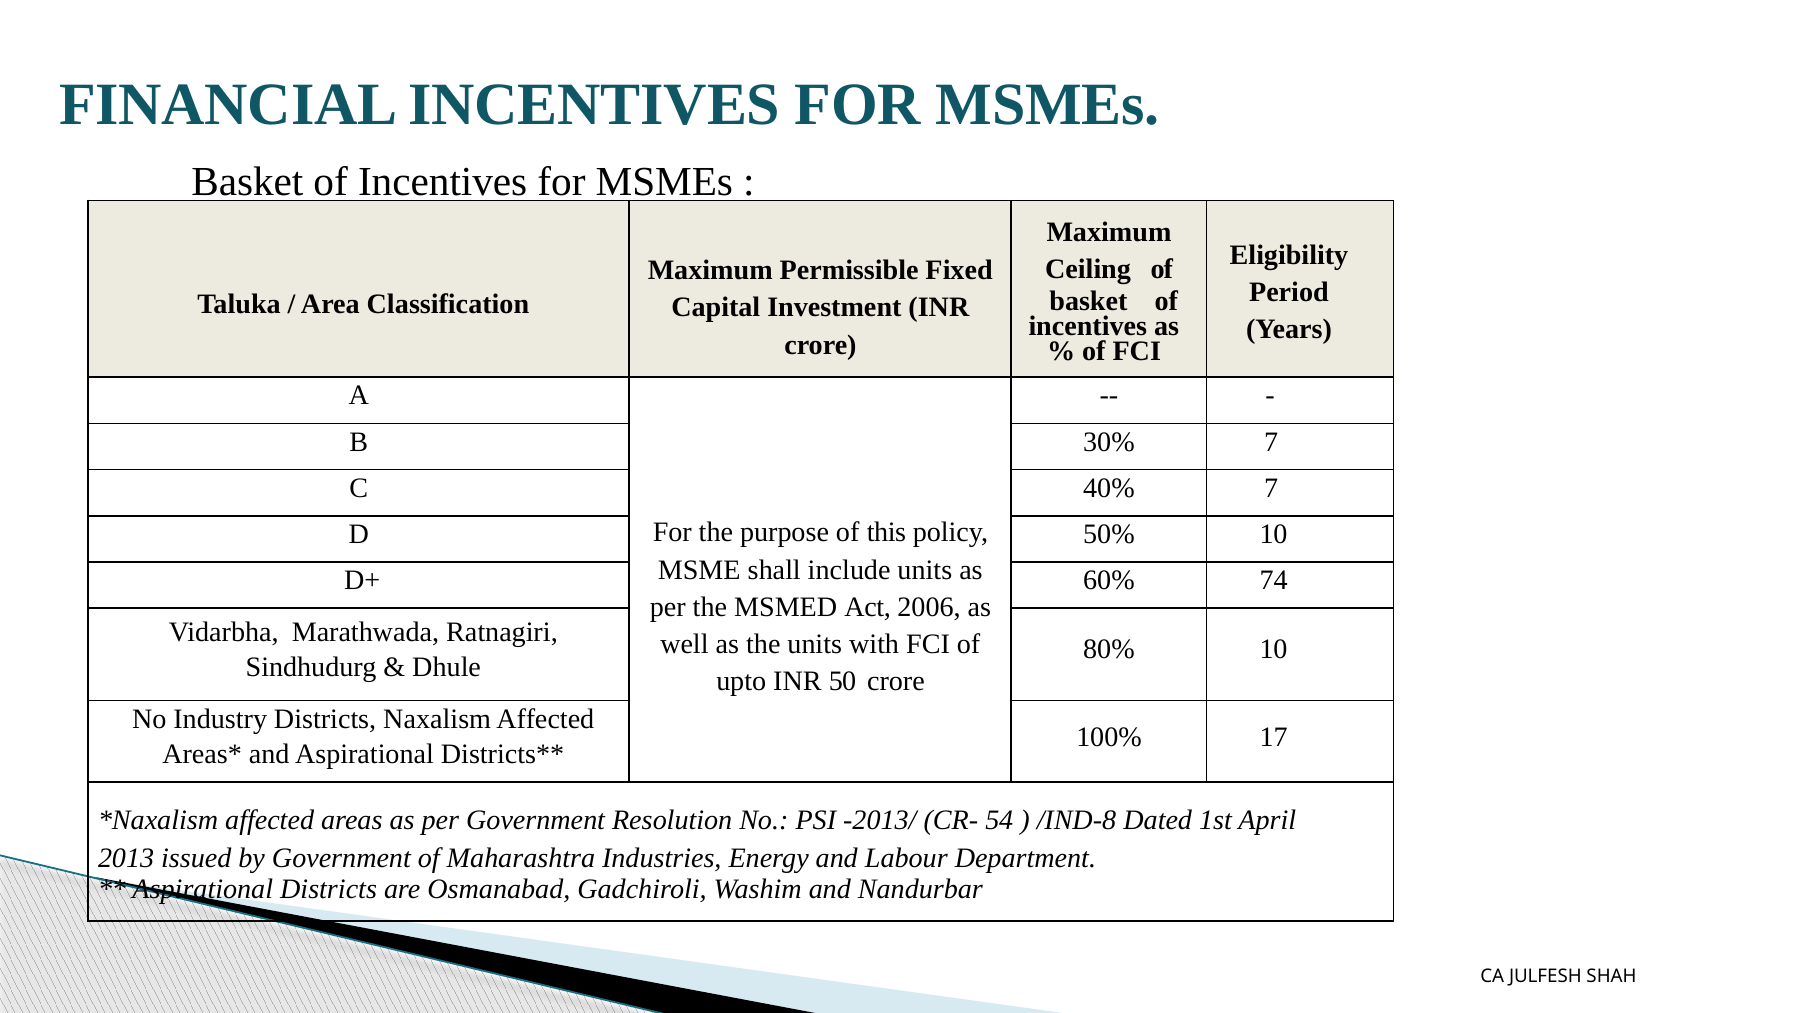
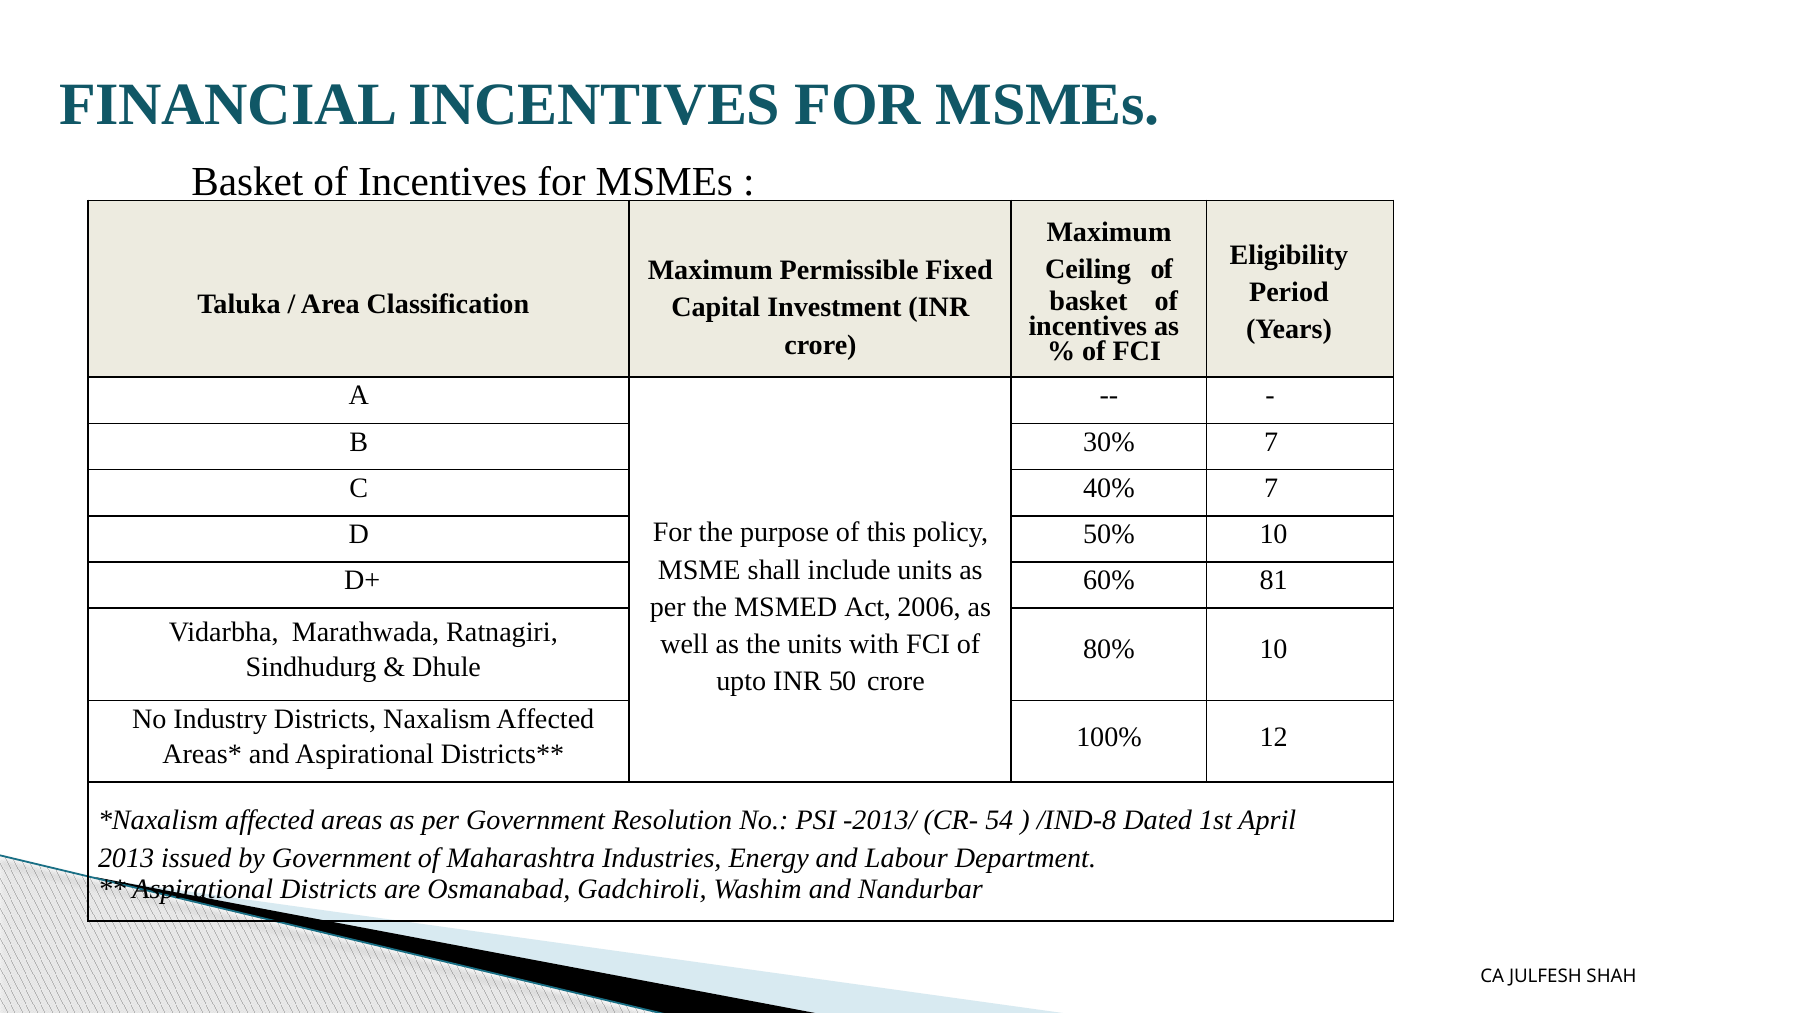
74: 74 -> 81 (1274, 580)
17: 17 -> 12 (1274, 737)
